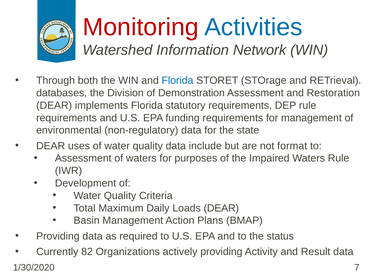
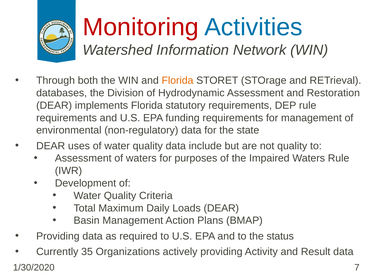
Florida colour: blue -> orange (177, 81)
Demonstration: Demonstration -> Hydrodynamic (191, 93)
not format: format -> quality (292, 146)
82: 82 -> 35 (87, 252)
